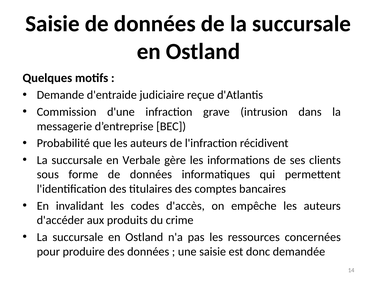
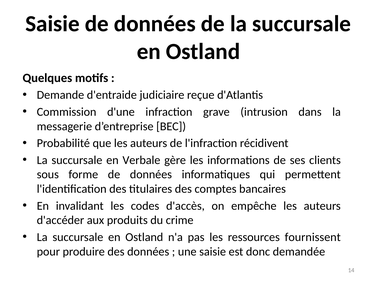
concernées: concernées -> fournissent (313, 237)
